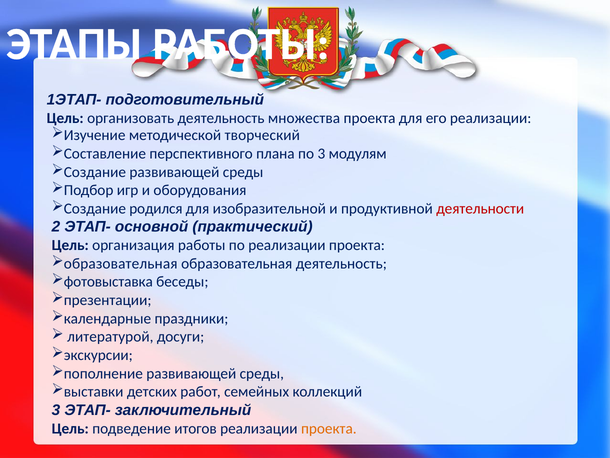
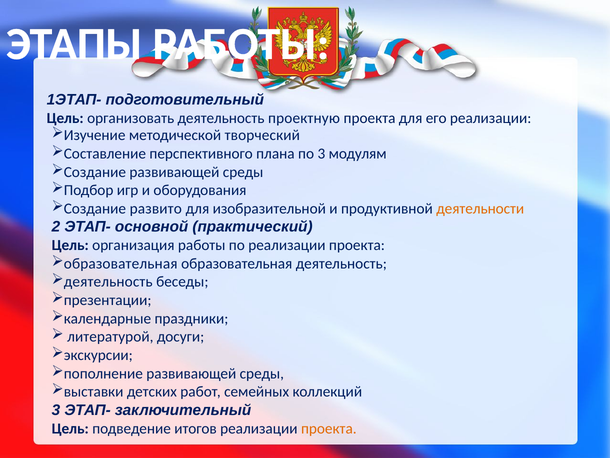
множества: множества -> проектную (304, 118)
родился: родился -> развито (156, 208)
деятельности colour: red -> orange (480, 208)
фотовыставка: фотовыставка -> деятельность (108, 282)
